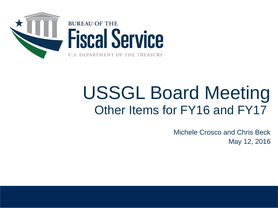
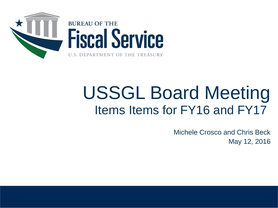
Other: Other -> Items (110, 110)
